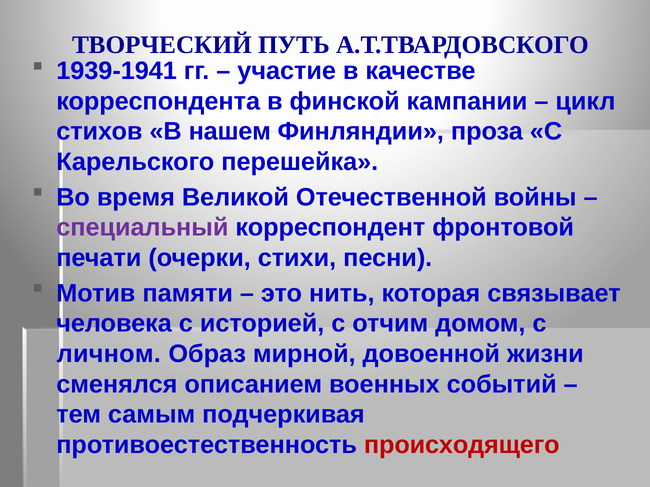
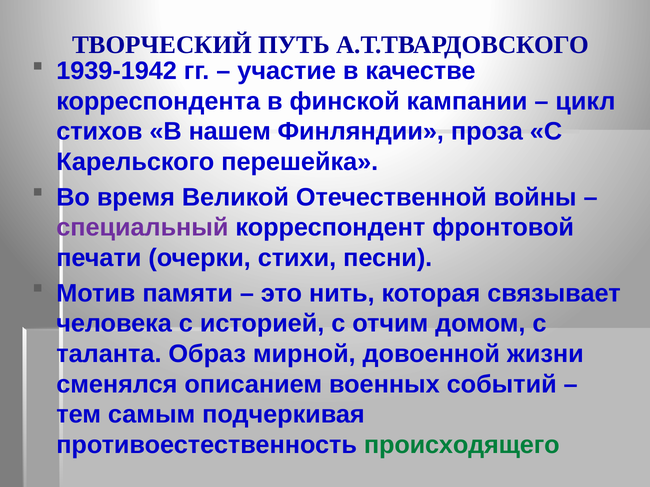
1939-1941: 1939-1941 -> 1939-1942 (117, 71)
личном: личном -> таланта (109, 354)
происходящего colour: red -> green (462, 445)
